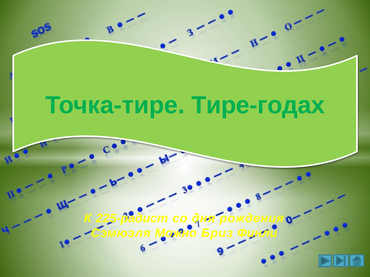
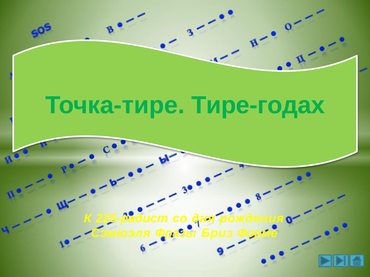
Можно: Можно -> Фразы (176, 234)
Финли: Финли -> Форме (257, 234)
